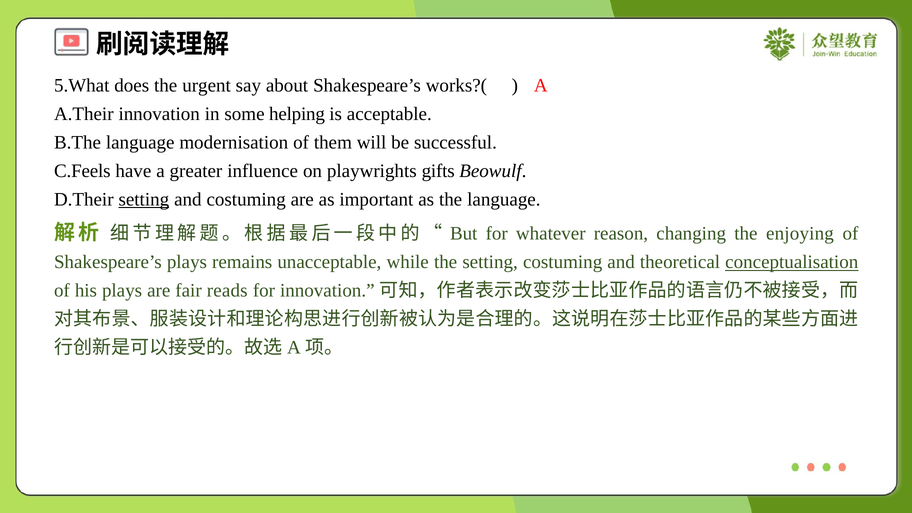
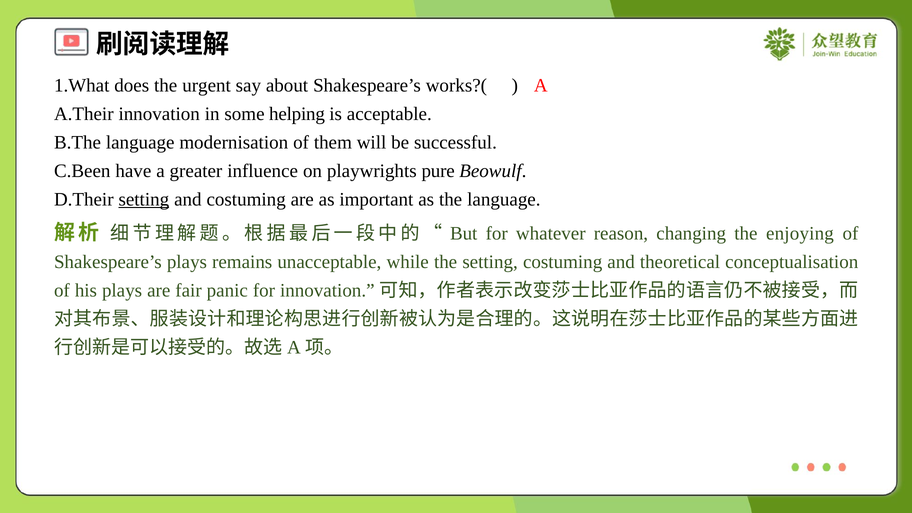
5.What: 5.What -> 1.What (82, 85)
C.Feels: C.Feels -> C.Been (82, 171)
gifts: gifts -> pure (438, 171)
conceptualisation underline: present -> none (792, 262)
reads: reads -> panic (227, 291)
